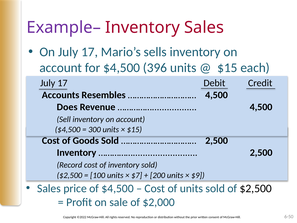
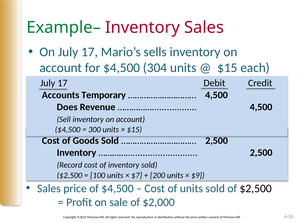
Example– colour: purple -> green (64, 27)
396: 396 -> 304 (155, 68)
Resembles: Resembles -> Temporary (104, 95)
